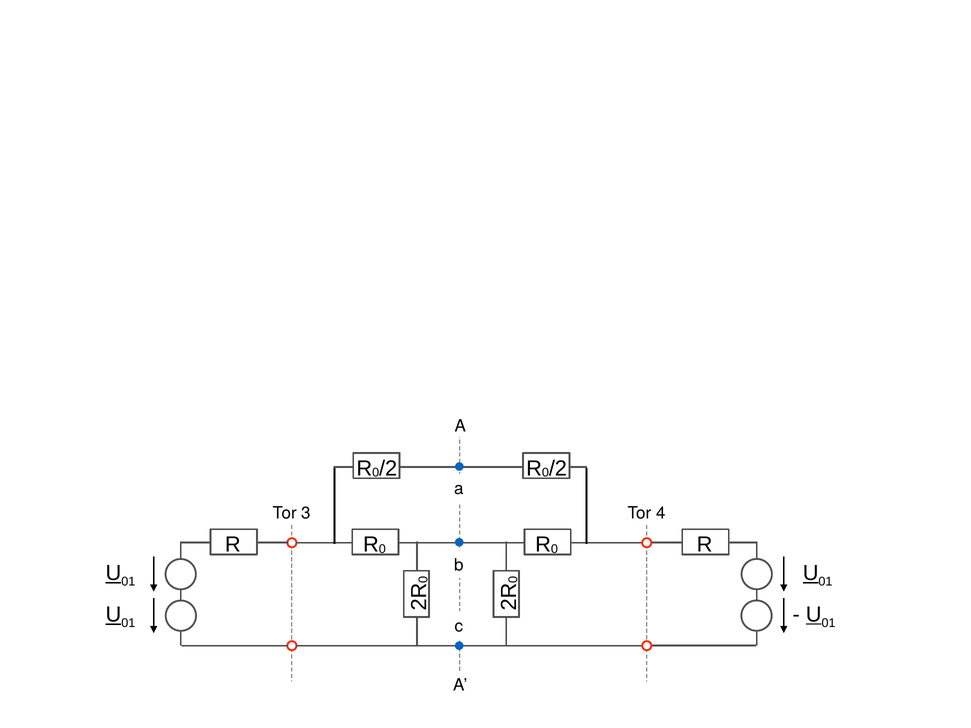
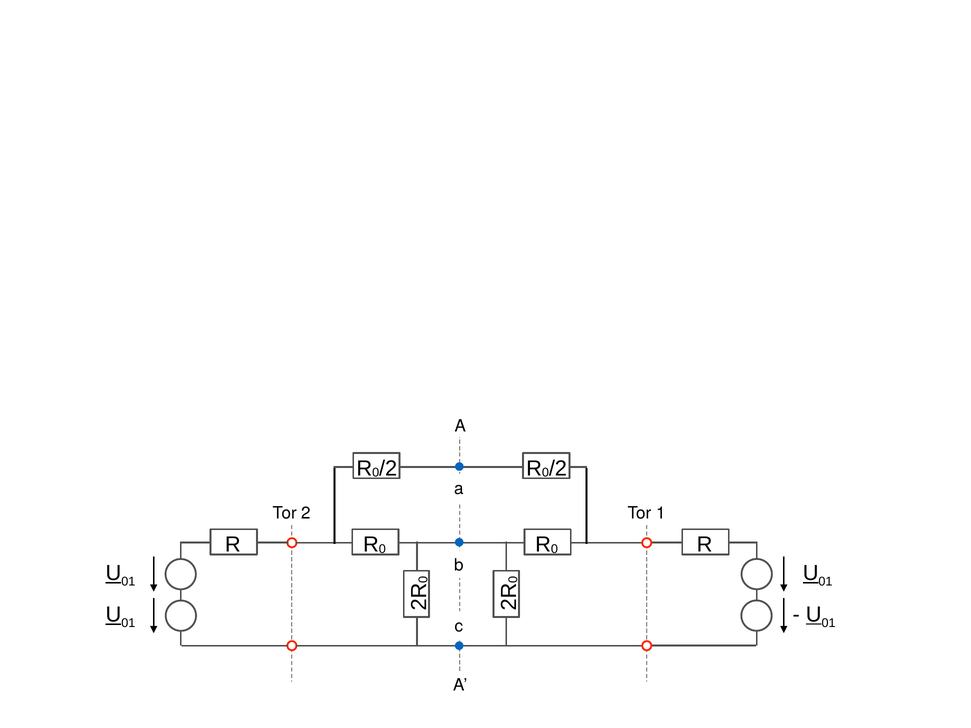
Tor 3: 3 -> 2 (306, 513)
4: 4 -> 1 (661, 513)
